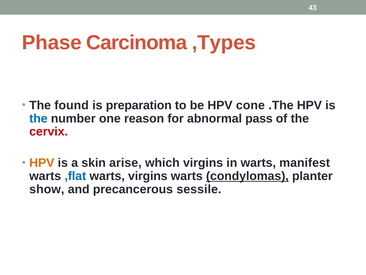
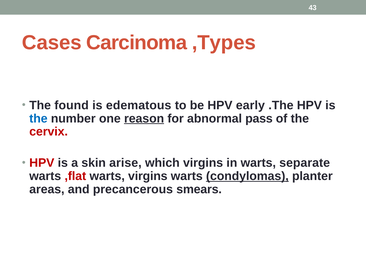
Phase: Phase -> Cases (52, 43)
preparation: preparation -> edematous (139, 105)
cone: cone -> early (250, 105)
reason underline: none -> present (144, 118)
HPV colour: orange -> red (42, 163)
manifest: manifest -> separate (305, 163)
,flat colour: blue -> red (75, 176)
show: show -> areas (47, 189)
sessile: sessile -> smears (199, 189)
